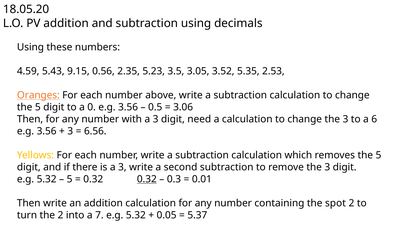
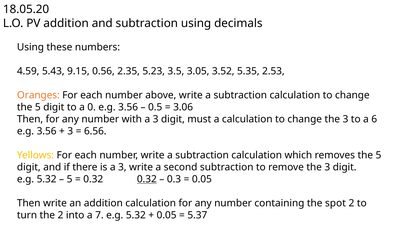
Oranges underline: present -> none (38, 95)
need: need -> must (199, 119)
0.01: 0.01 -> 0.05 (202, 179)
